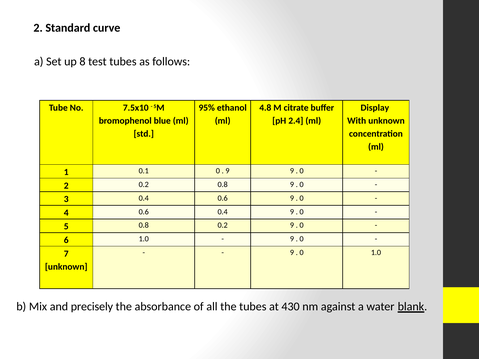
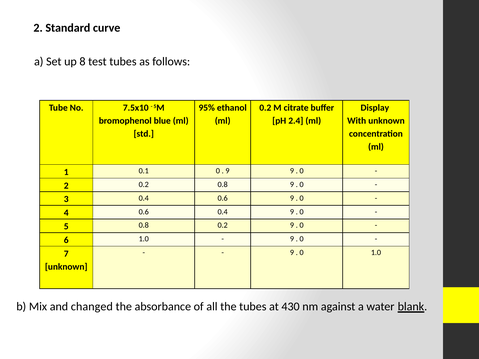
4.8: 4.8 -> 0.2 (265, 108)
precisely: precisely -> changed (92, 307)
